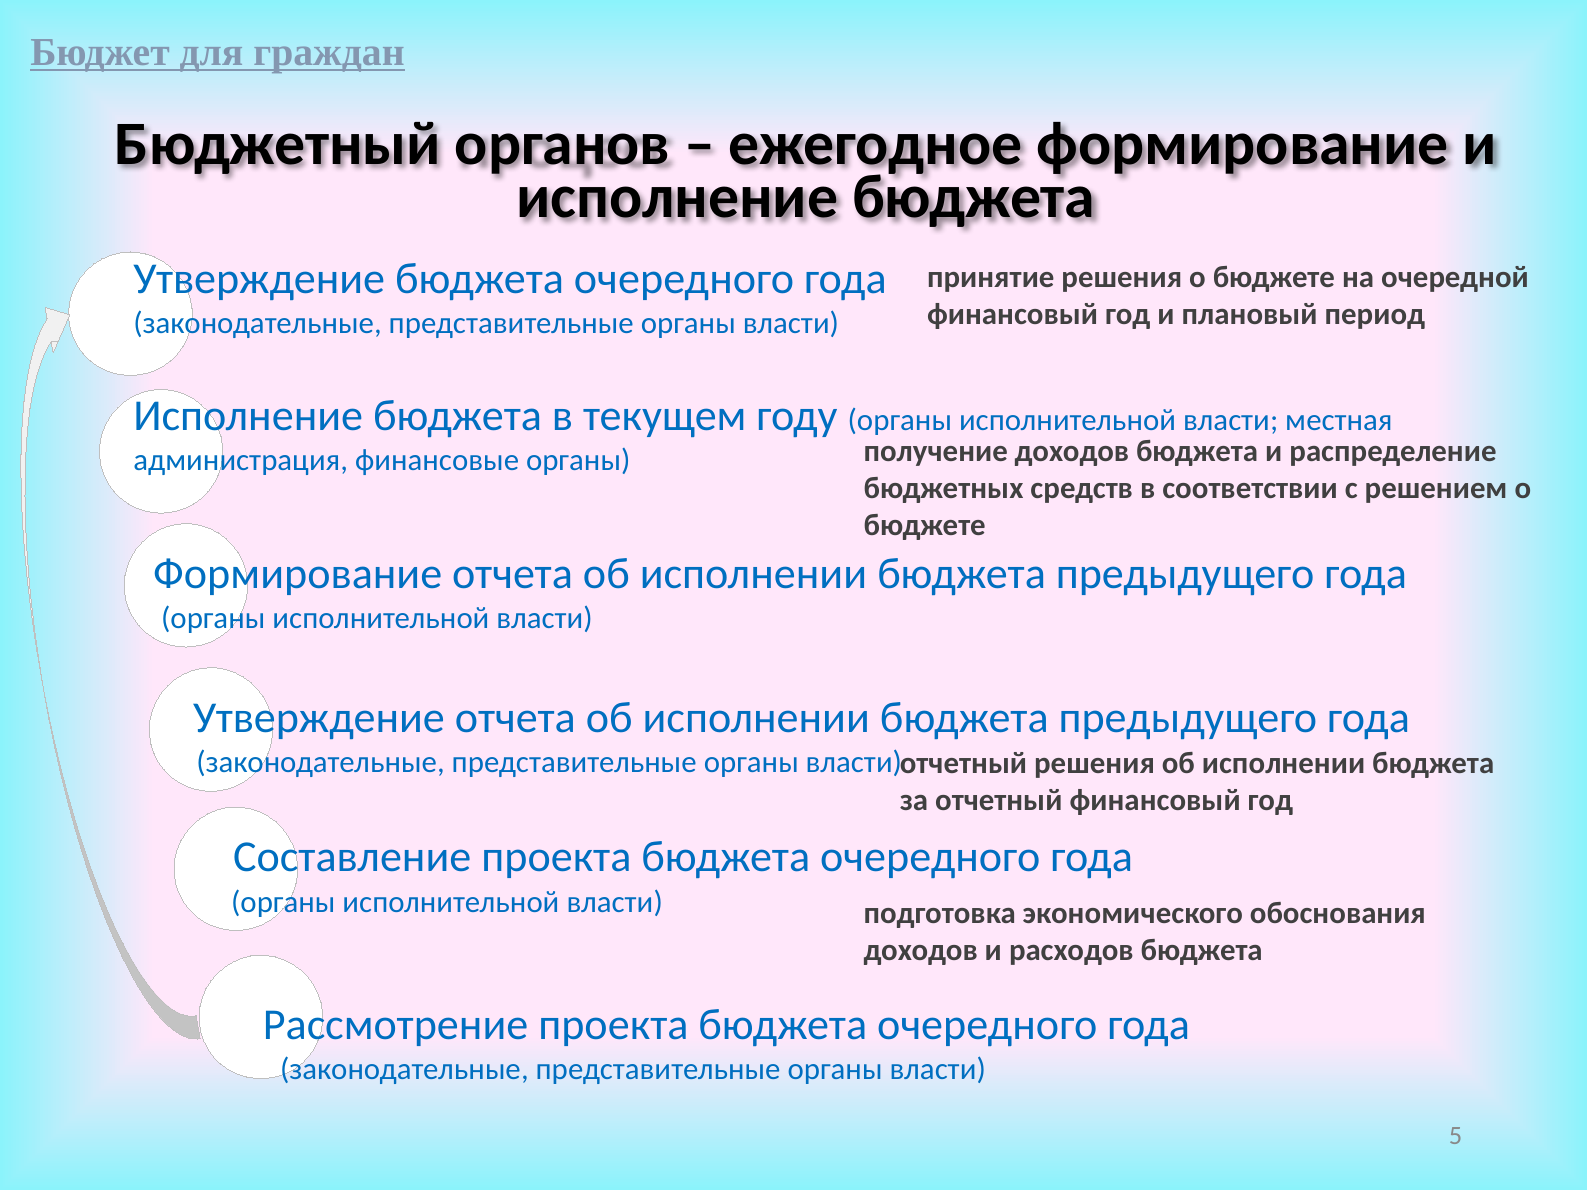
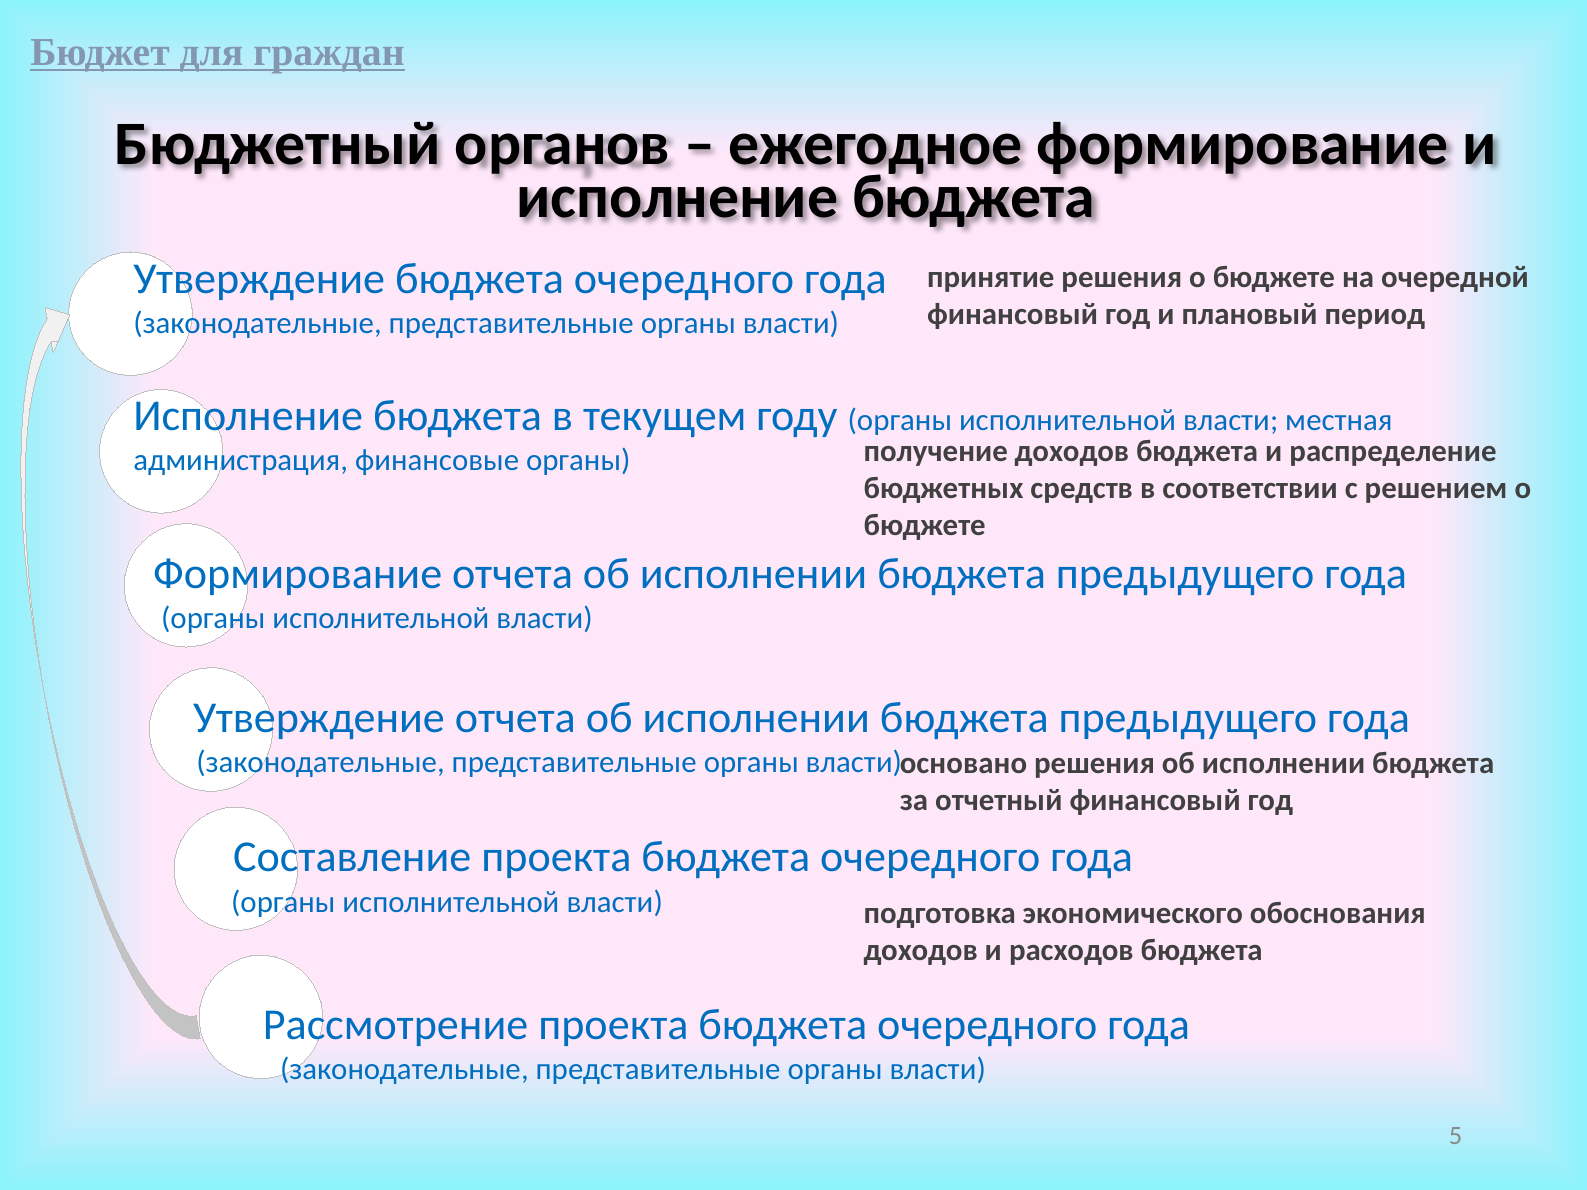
отчетный: отчетный -> основано (963, 763)
